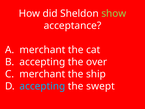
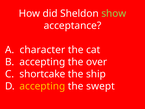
merchant: merchant -> character (42, 50)
merchant: merchant -> shortcake (42, 74)
accepting colour: light blue -> yellow (42, 86)
